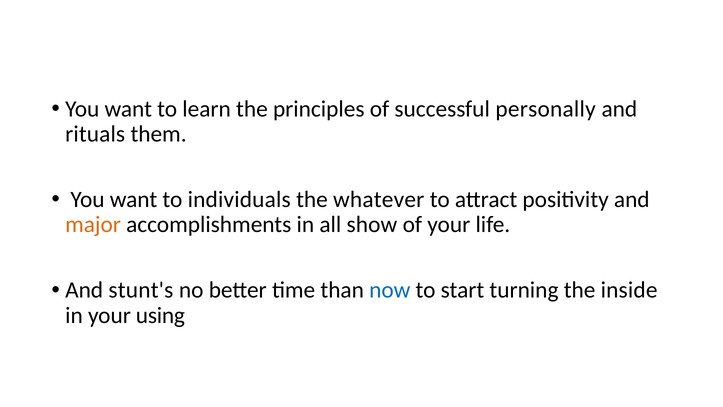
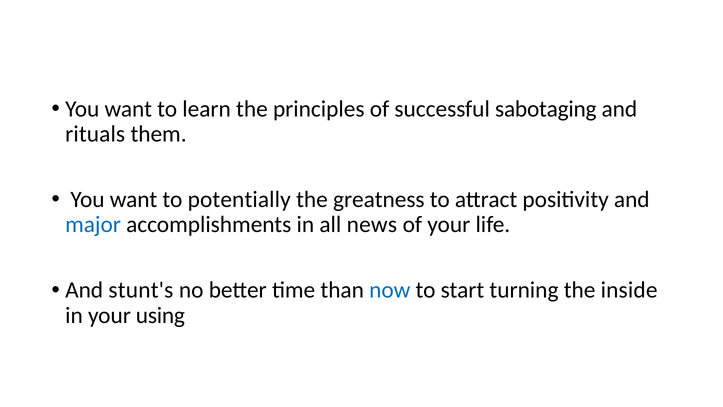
personally: personally -> sabotaging (546, 109)
individuals: individuals -> potentially (239, 199)
whatever: whatever -> greatness (379, 199)
major colour: orange -> blue (93, 225)
show: show -> news (372, 225)
